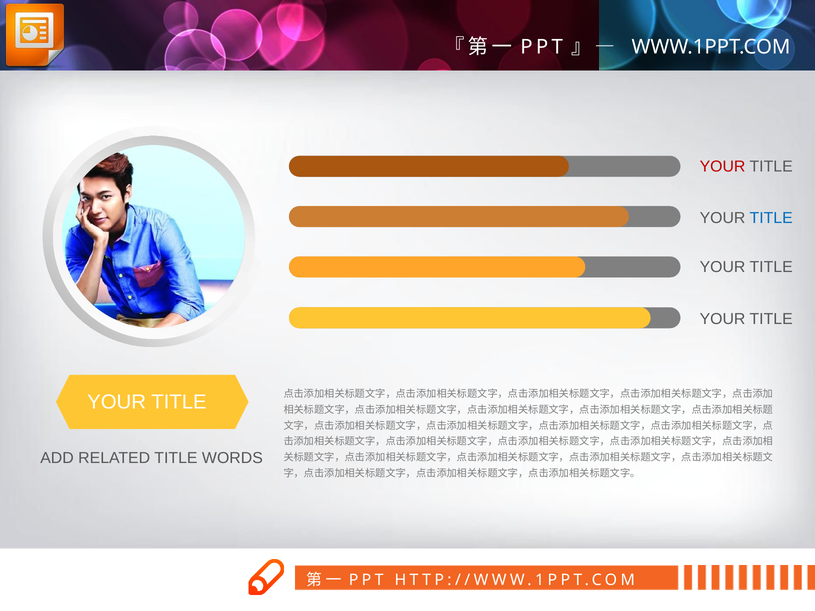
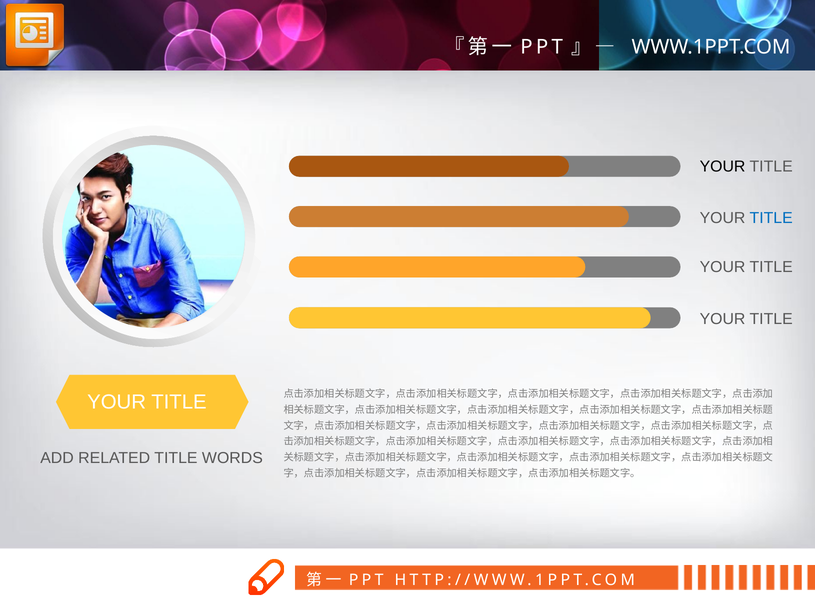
YOUR colour: red -> black (723, 167)
